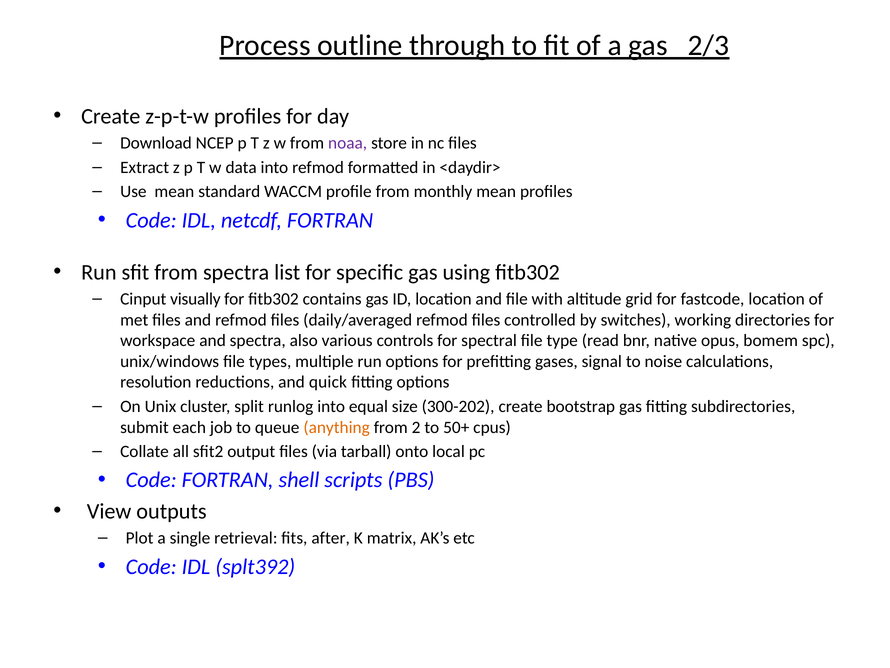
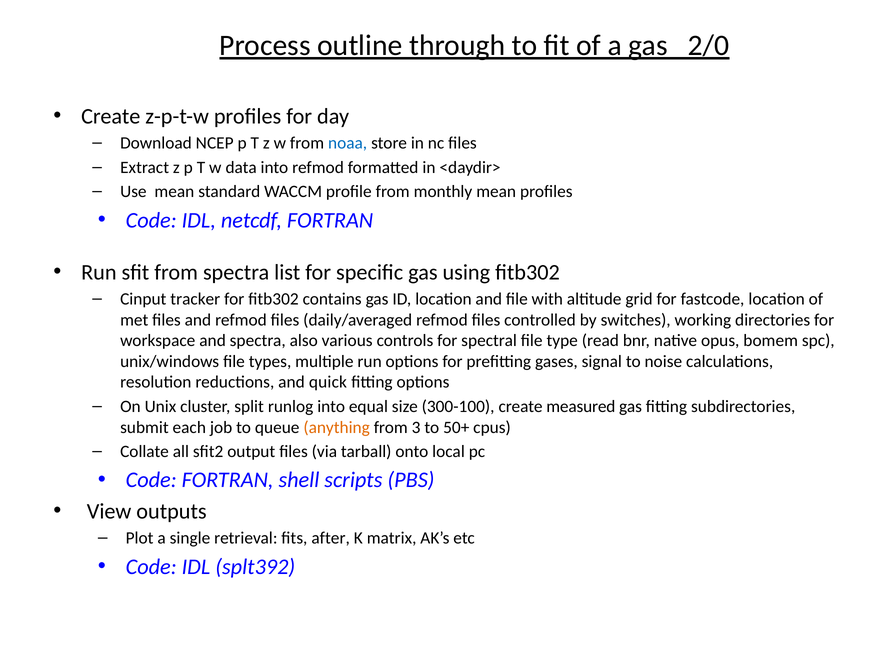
2/3: 2/3 -> 2/0 (708, 45)
noaa colour: purple -> blue (348, 143)
visually: visually -> tracker (195, 299)
300-202: 300-202 -> 300-100 (458, 406)
bootstrap: bootstrap -> measured (581, 406)
2: 2 -> 3 (416, 427)
